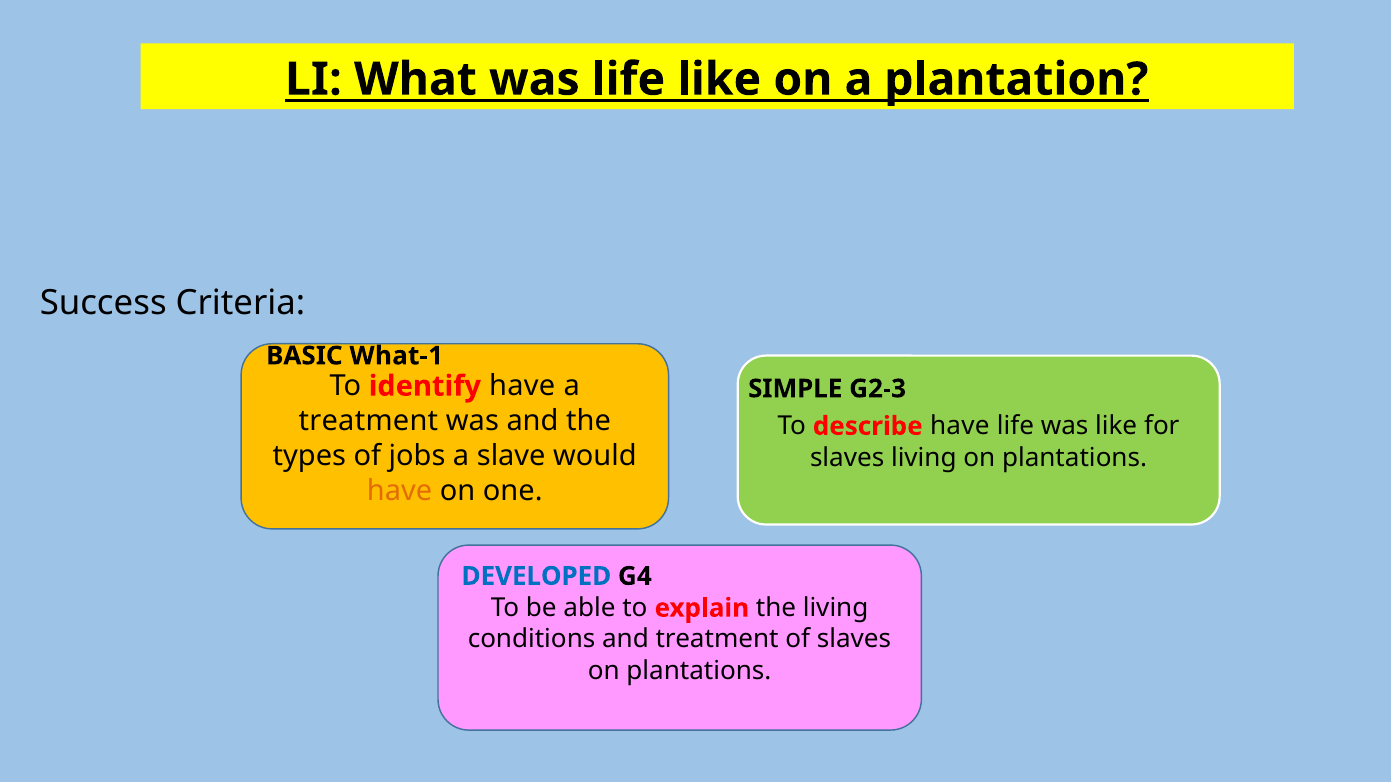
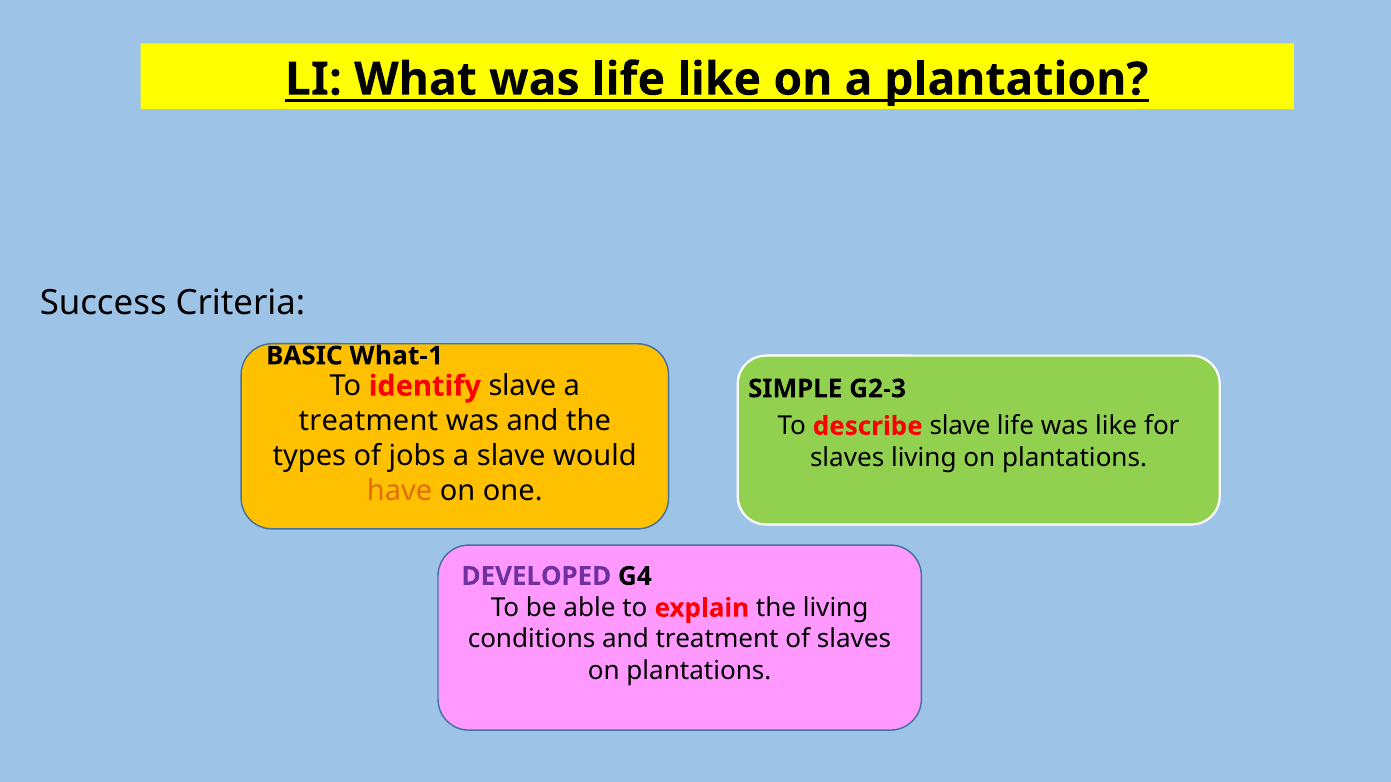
identify have: have -> slave (522, 386)
describe have: have -> slave (960, 426)
DEVELOPED colour: blue -> purple (536, 577)
